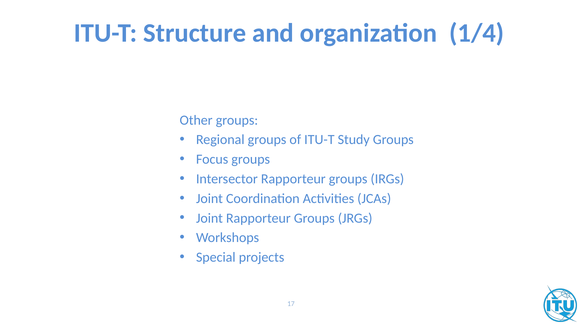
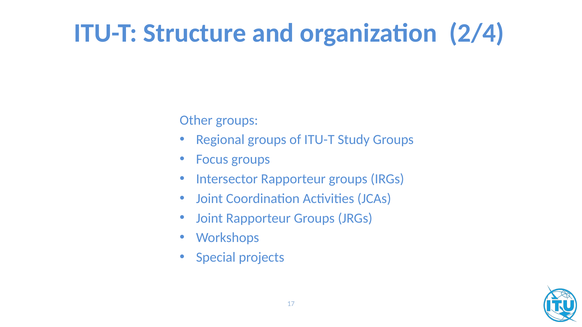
1/4: 1/4 -> 2/4 (477, 33)
